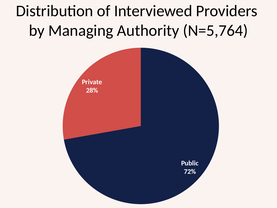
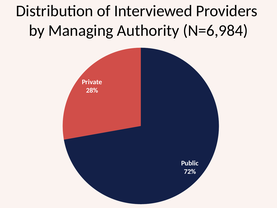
N=5,764: N=5,764 -> N=6,984 (215, 30)
